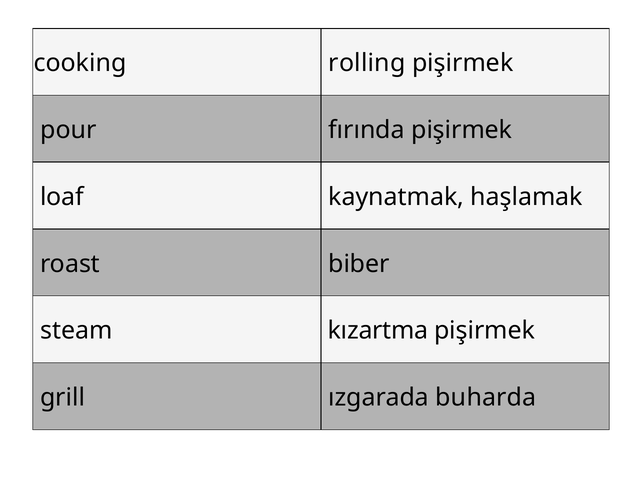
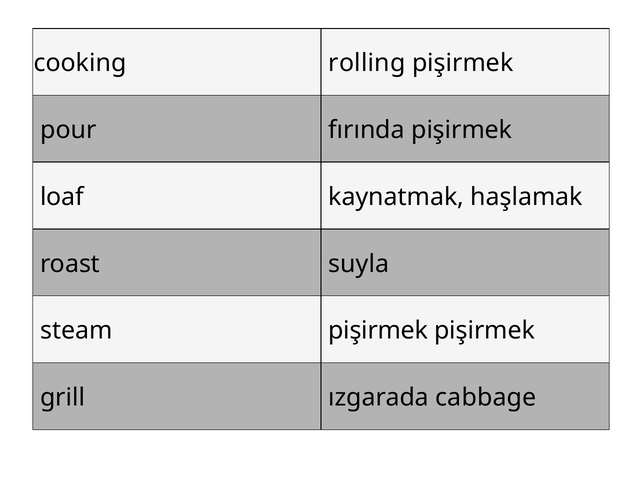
biber: biber -> suyla (359, 264)
steam kızartma: kızartma -> pişirmek (378, 331)
buharda: buharda -> cabbage (486, 398)
